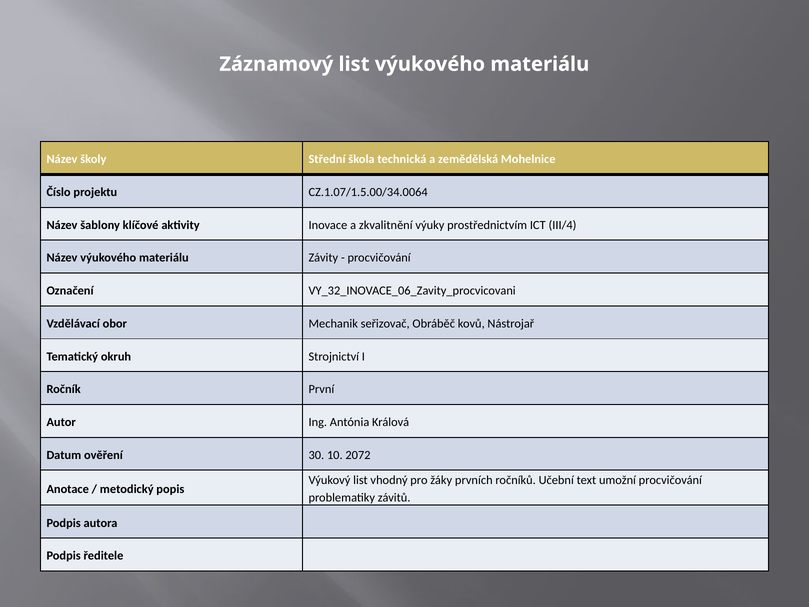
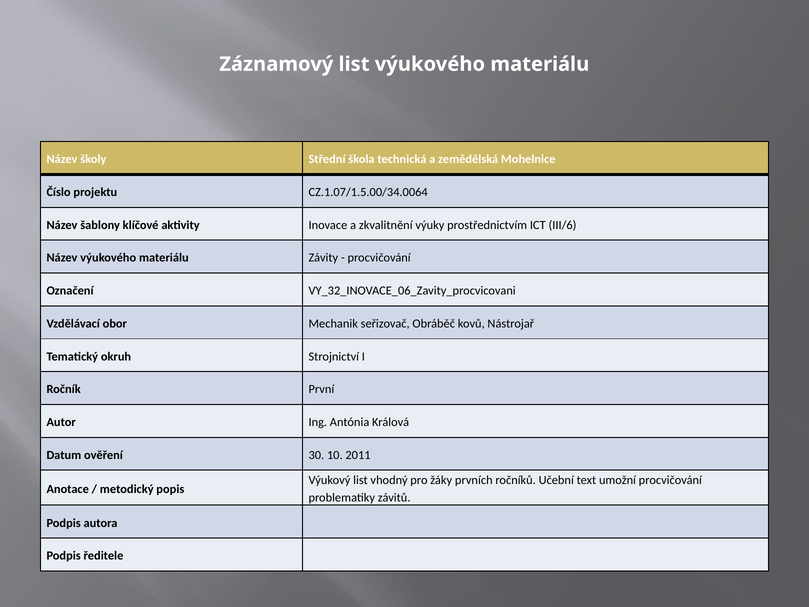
III/4: III/4 -> III/6 (563, 225)
2072: 2072 -> 2011 (358, 455)
